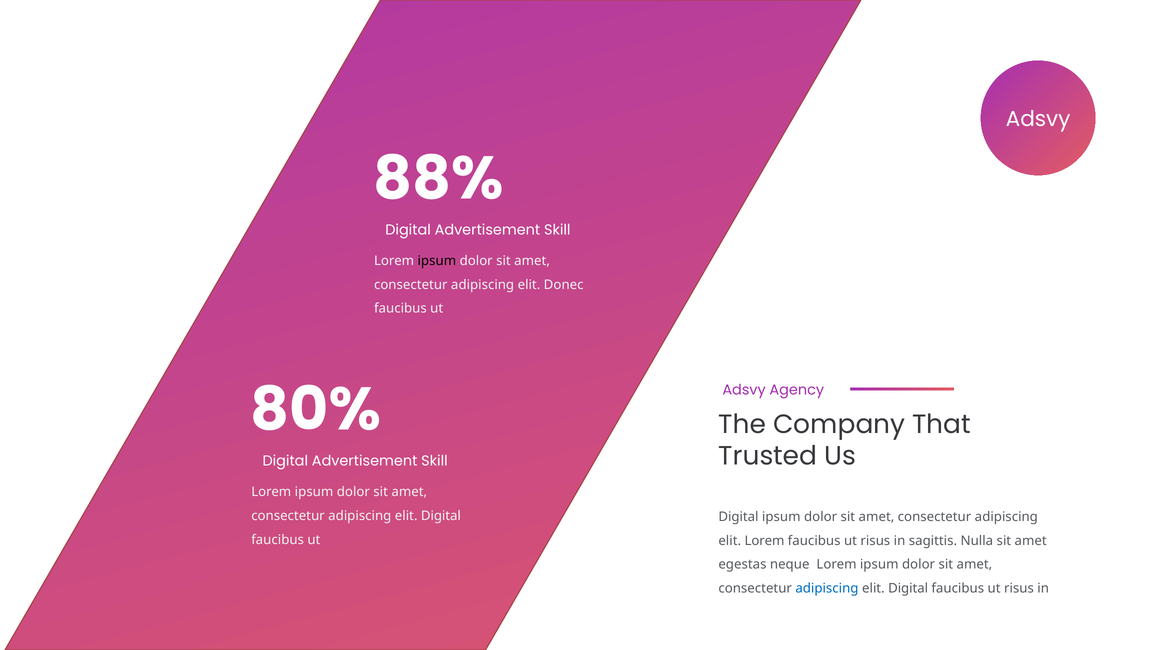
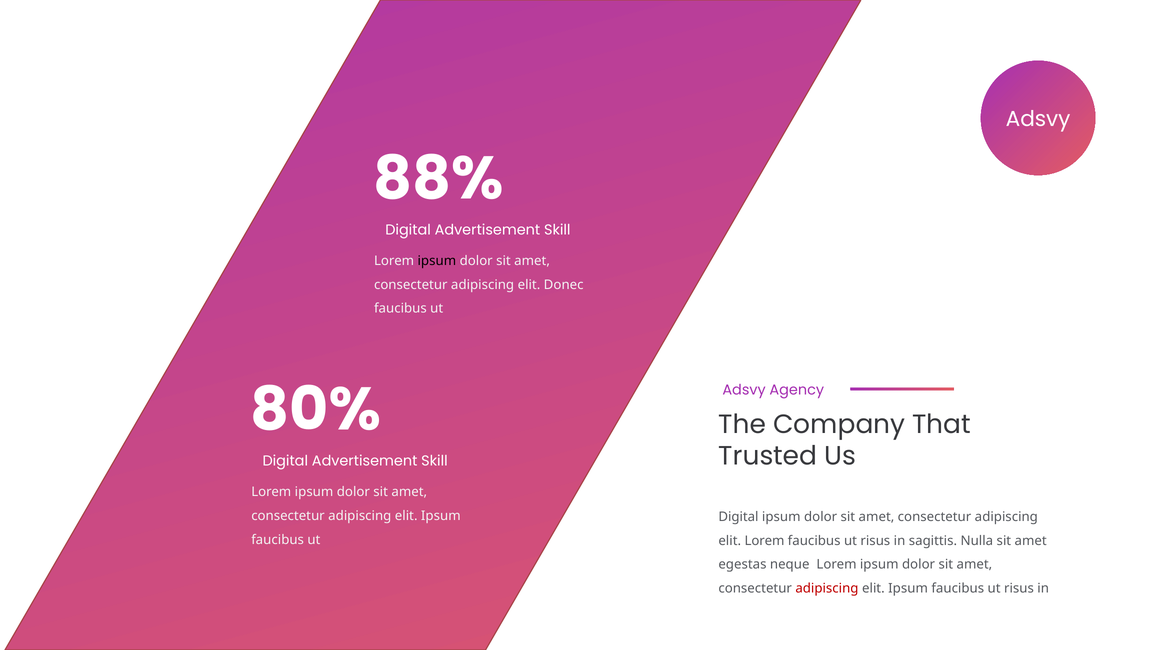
Digital: Digital -> Ipsum (441, 516)
adipiscing colour: blue -> red (827, 589)
Digital: Digital -> Ipsum (908, 589)
